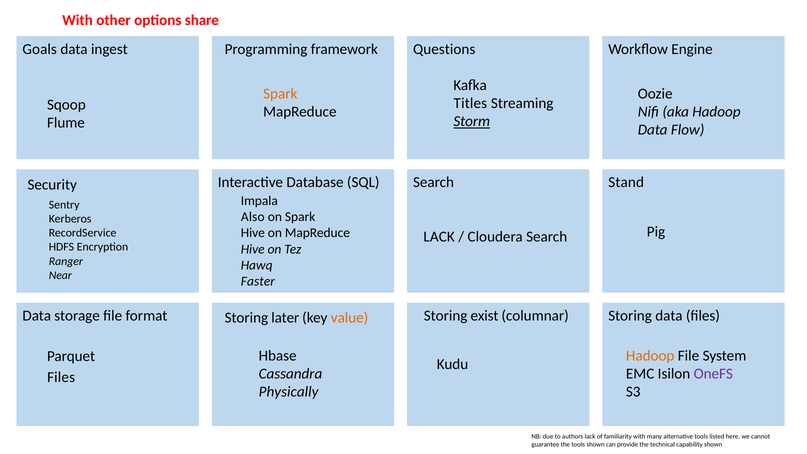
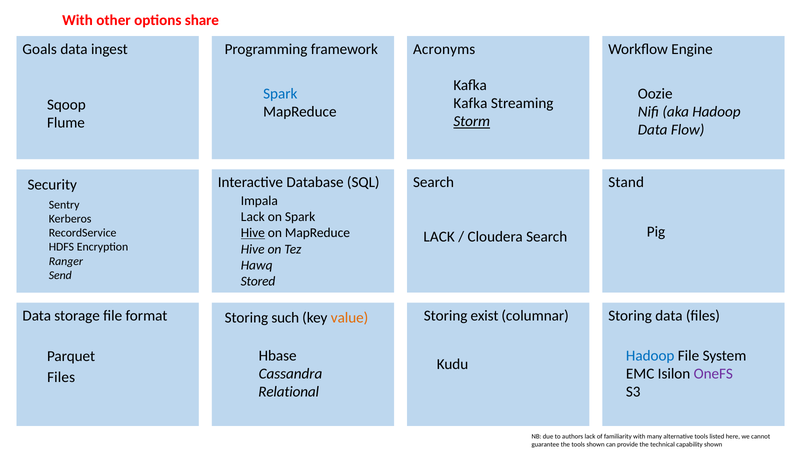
Questions: Questions -> Acronyms (444, 49)
Spark colour: orange -> blue (280, 94)
Titles: Titles -> Kafka (470, 103)
Also: Also -> Lack (253, 217)
Hive underline: none -> present (253, 233)
Near: Near -> Send (60, 275)
Faster: Faster -> Stored (258, 281)
later: later -> such (285, 318)
Hadoop colour: orange -> blue (650, 356)
Physically: Physically -> Relational (289, 392)
